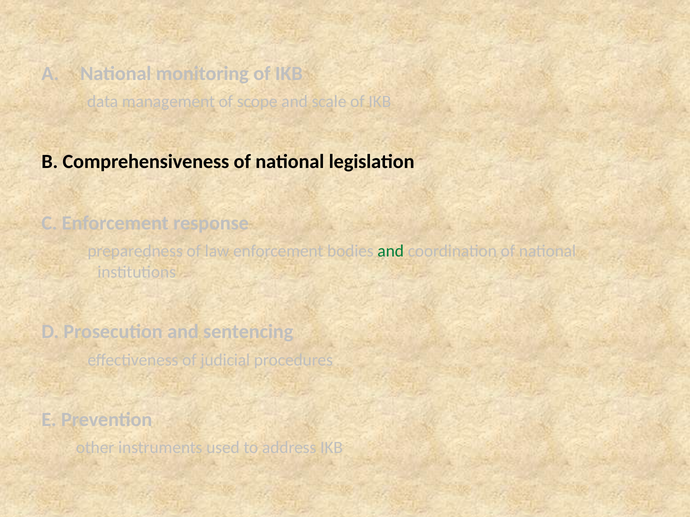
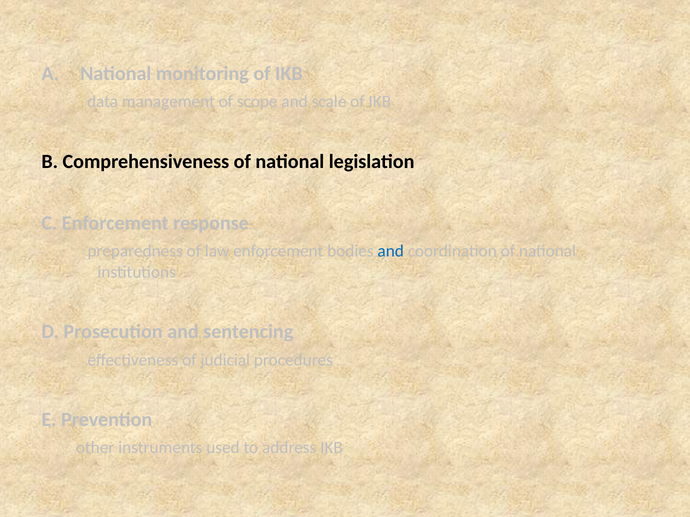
and colour: green -> blue (391, 251)
